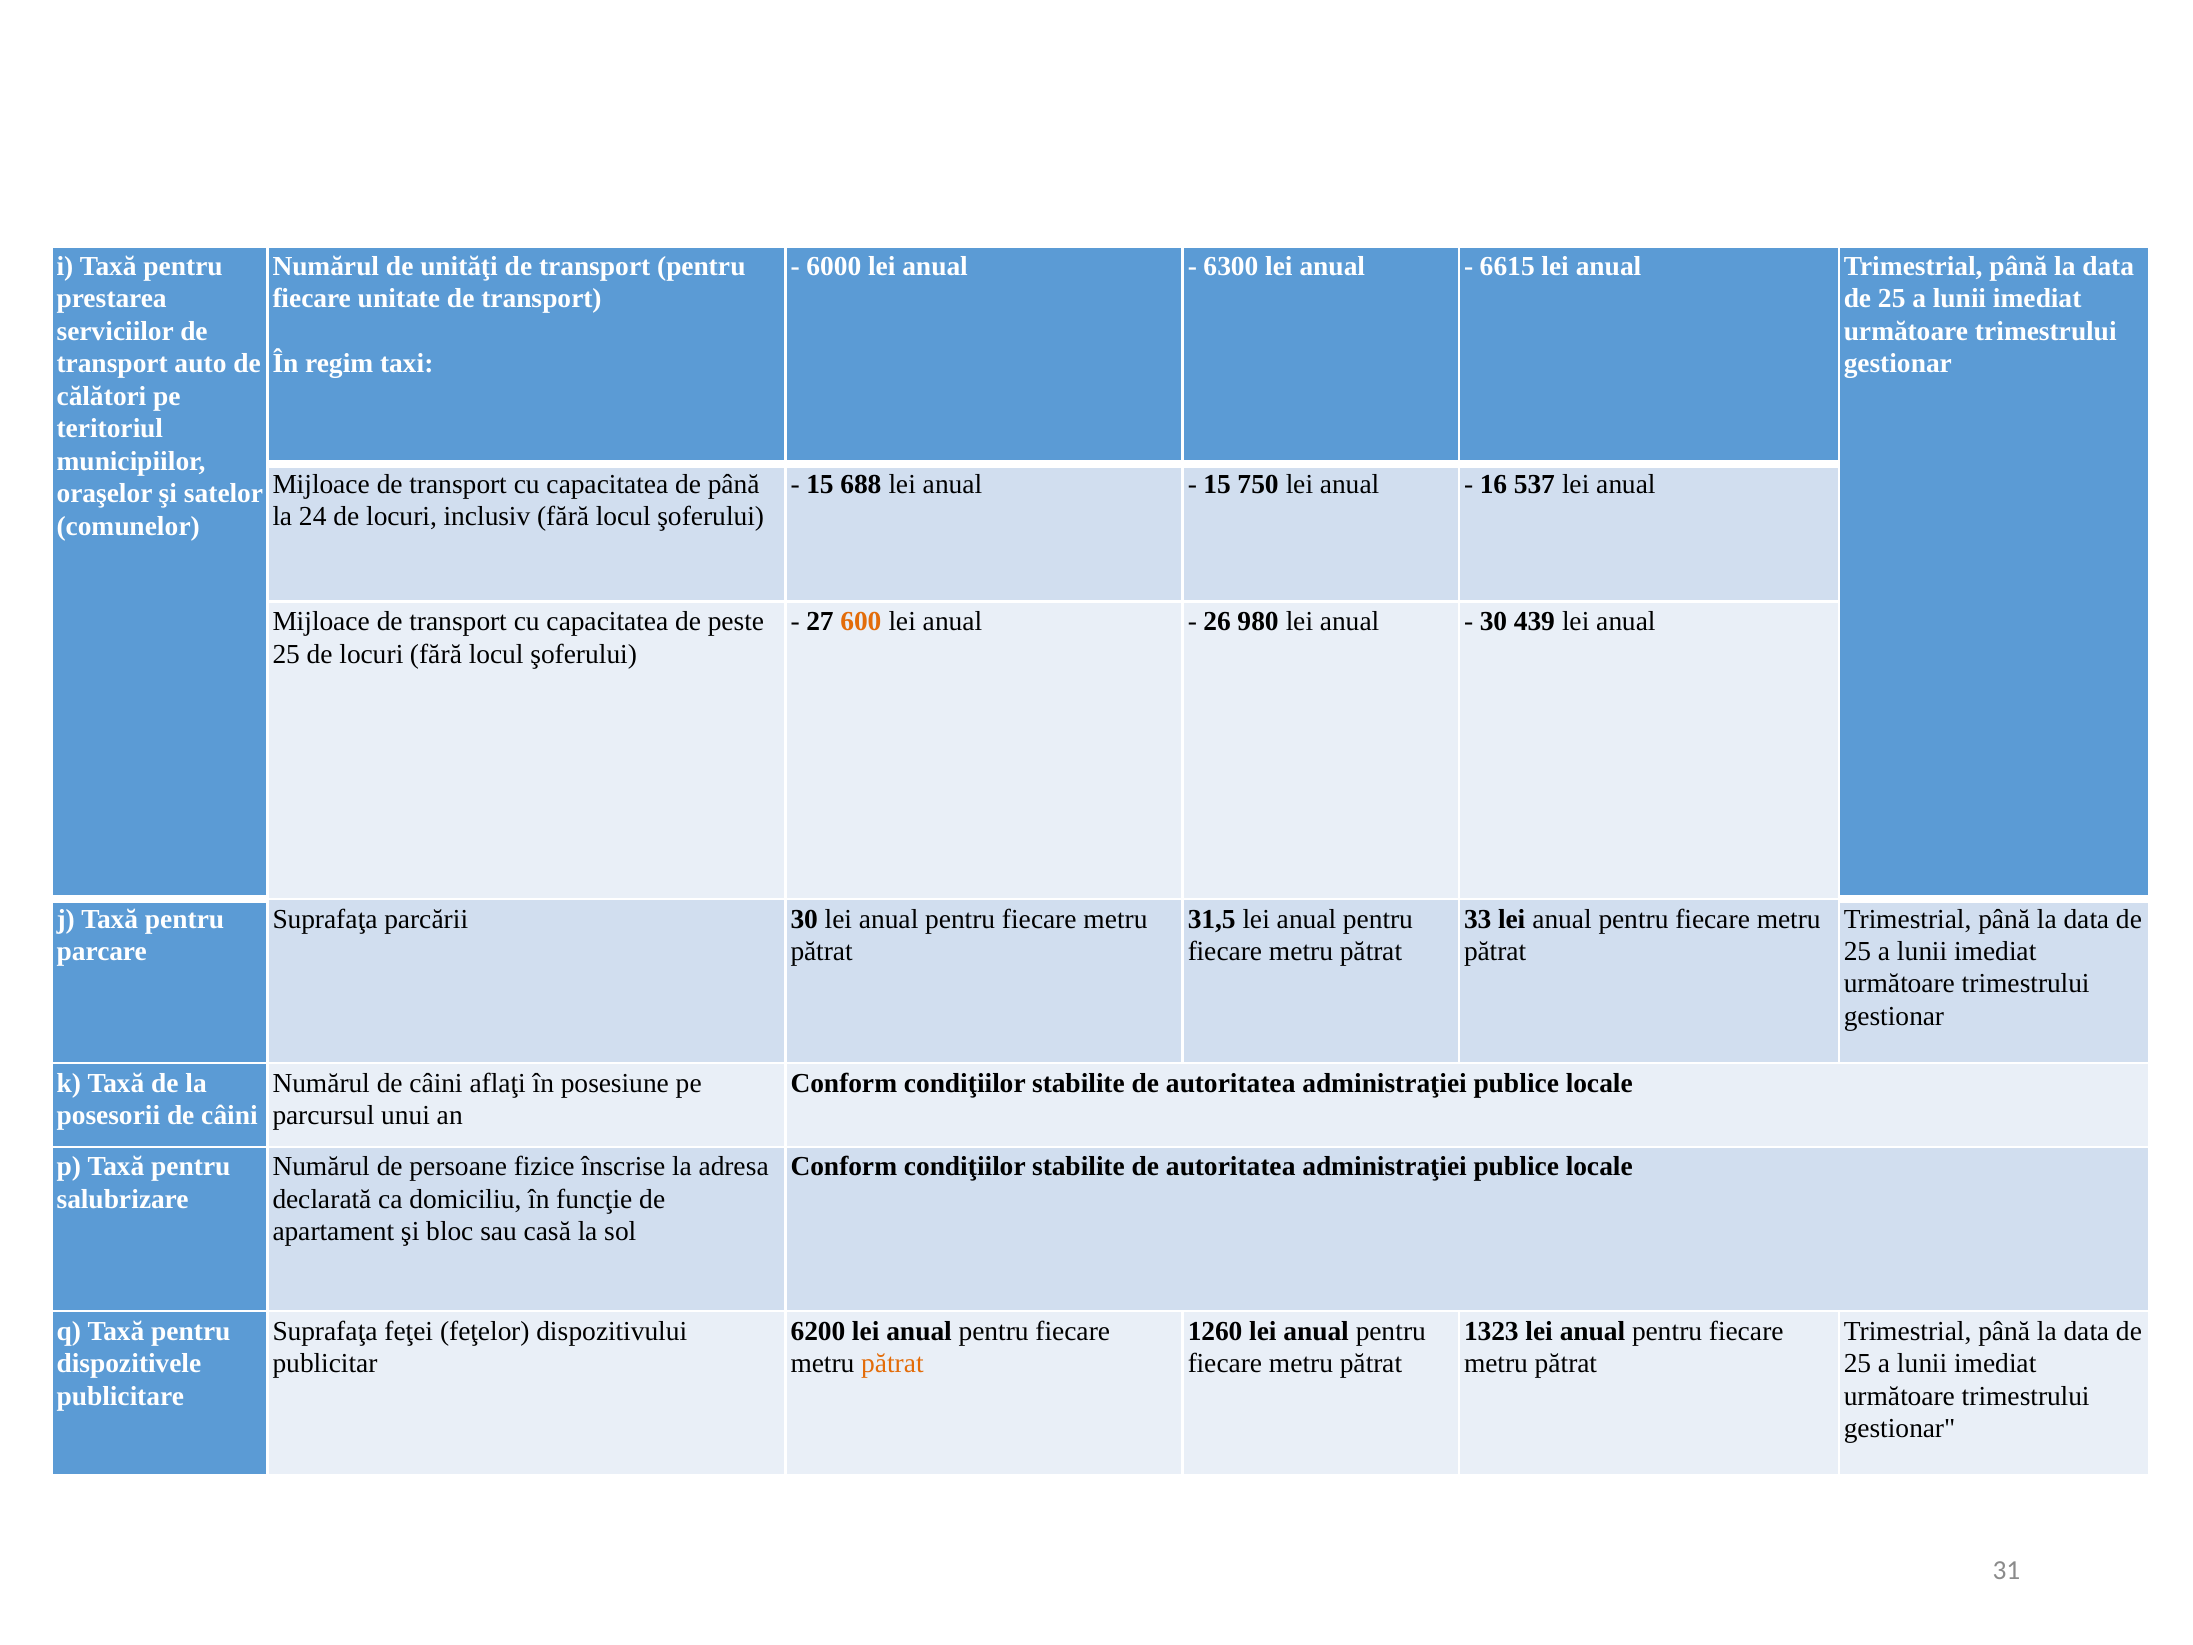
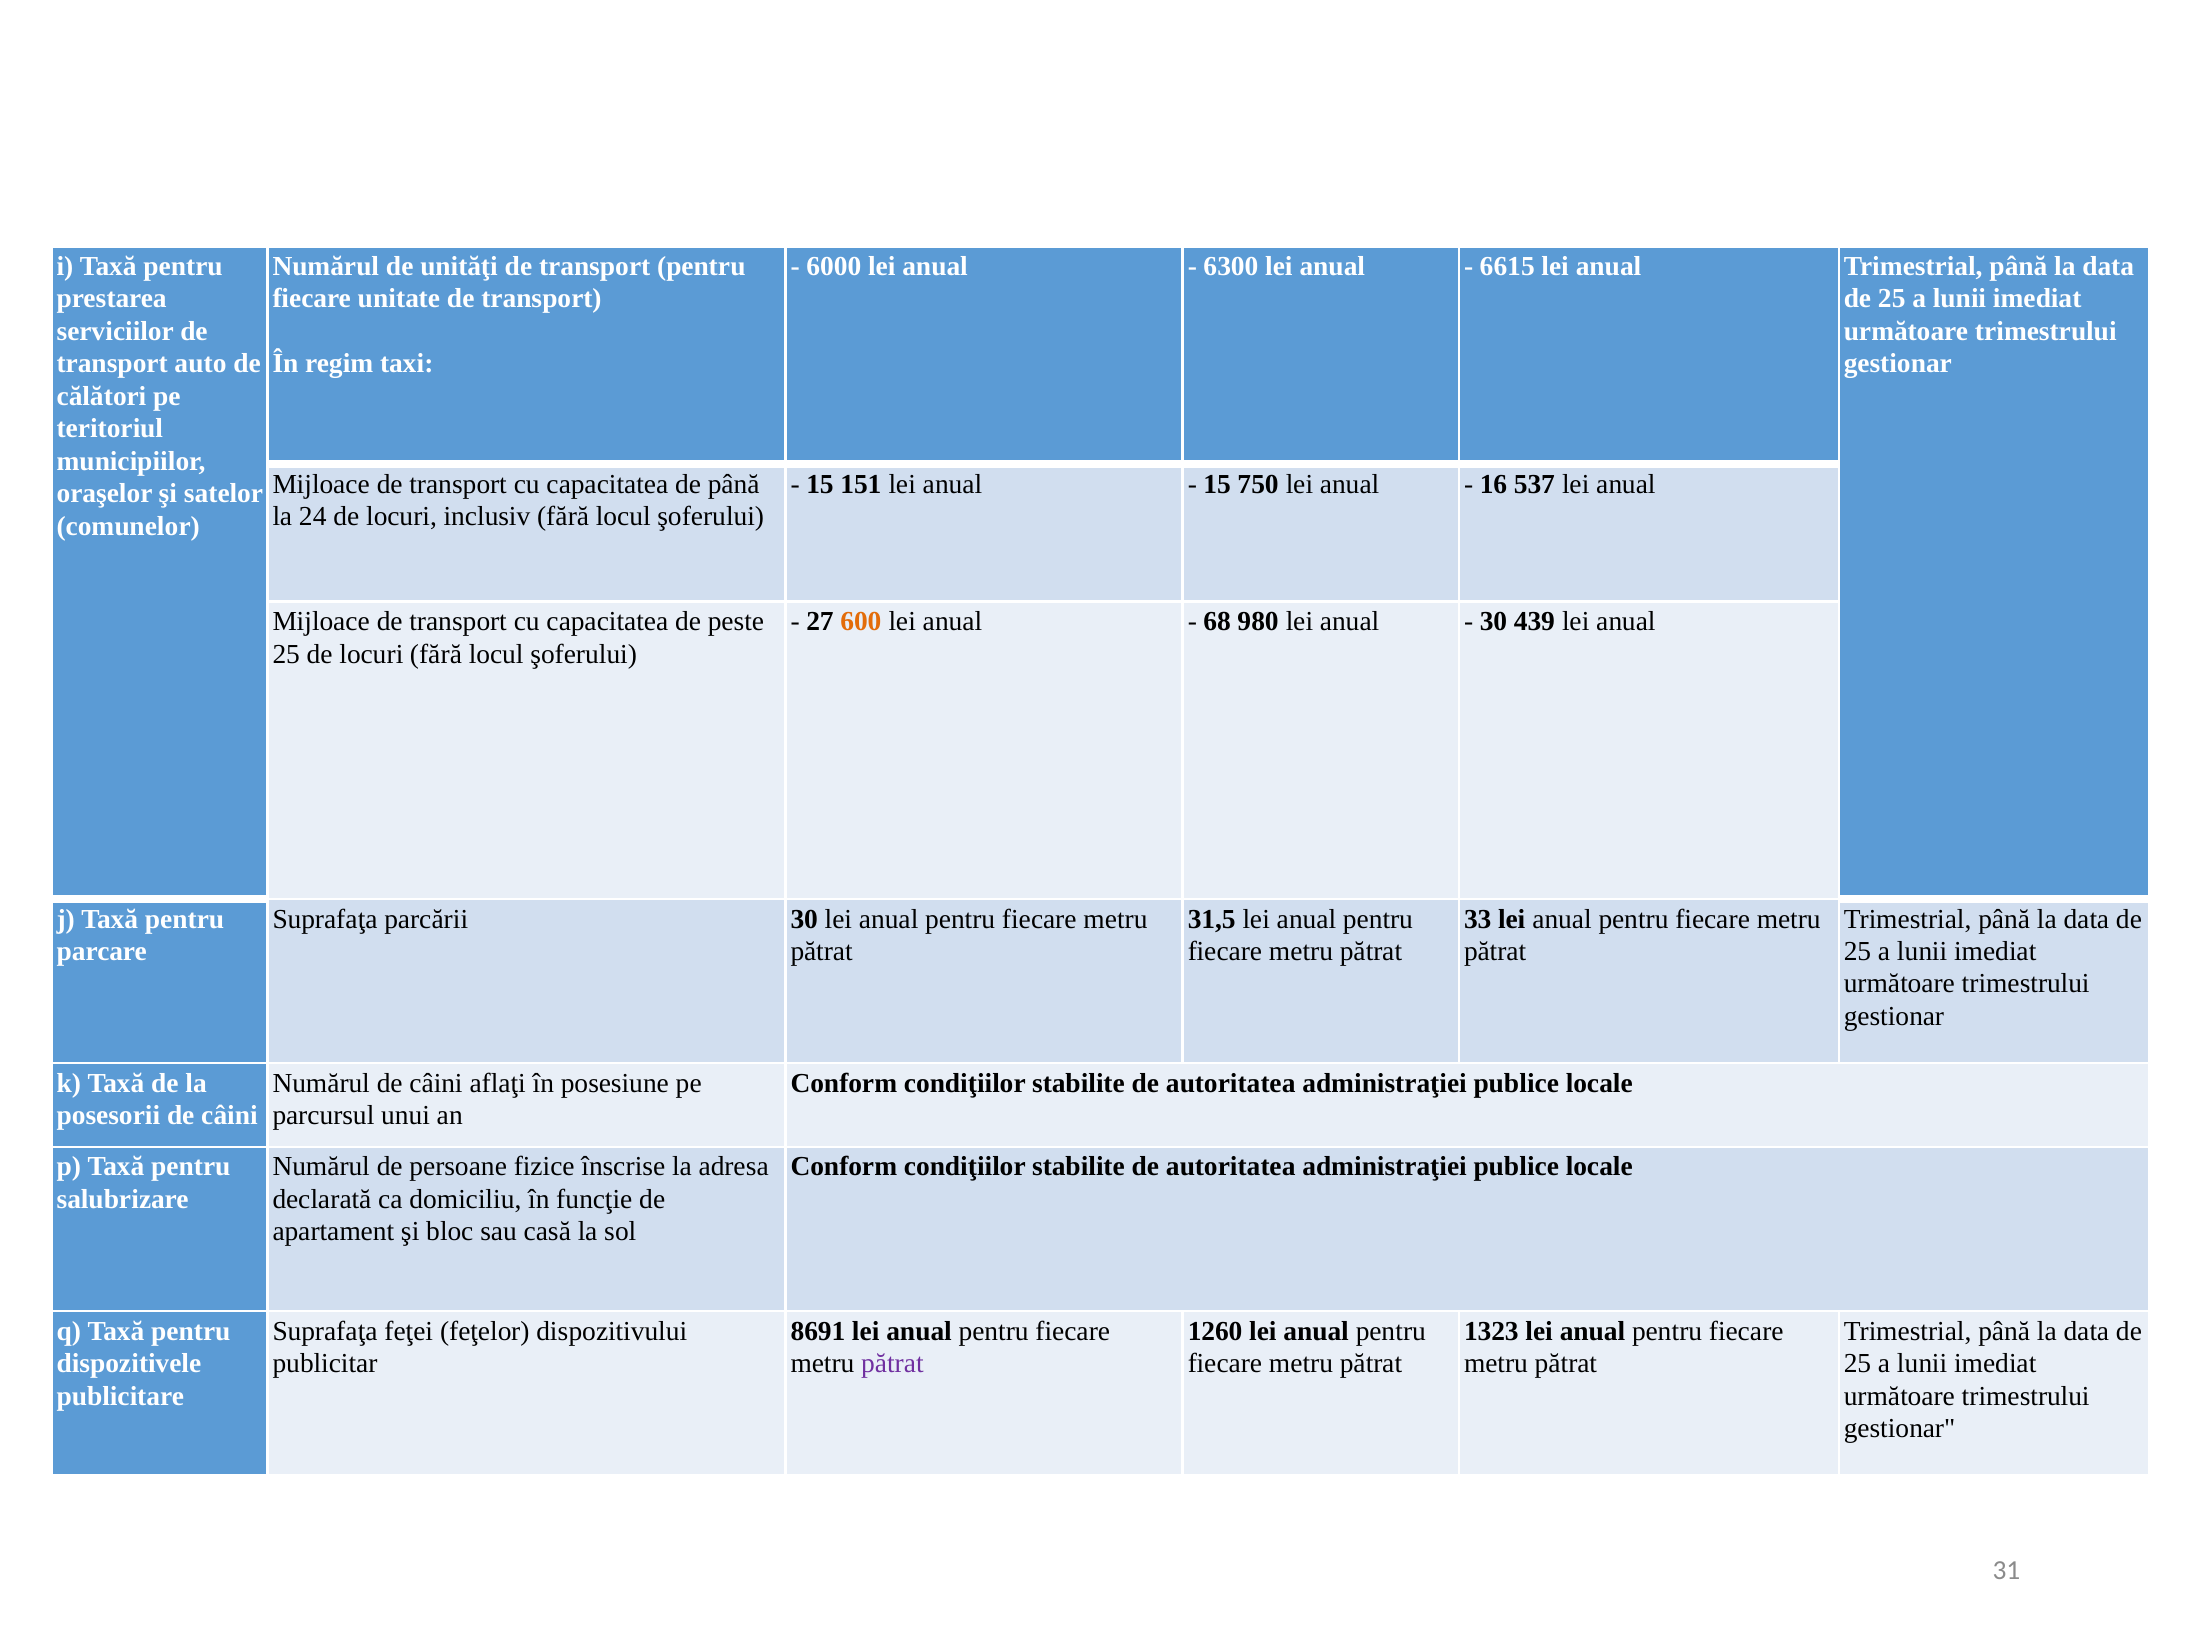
688: 688 -> 151 (861, 484)
26: 26 -> 68 (1217, 622)
6200: 6200 -> 8691 (818, 1331)
pătrat colour: orange -> purple (892, 1363)
